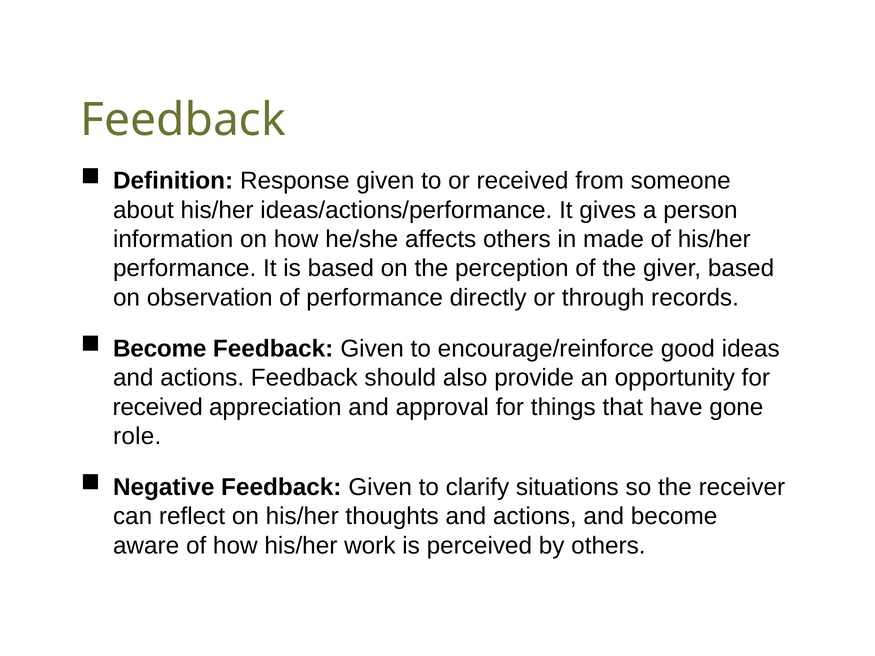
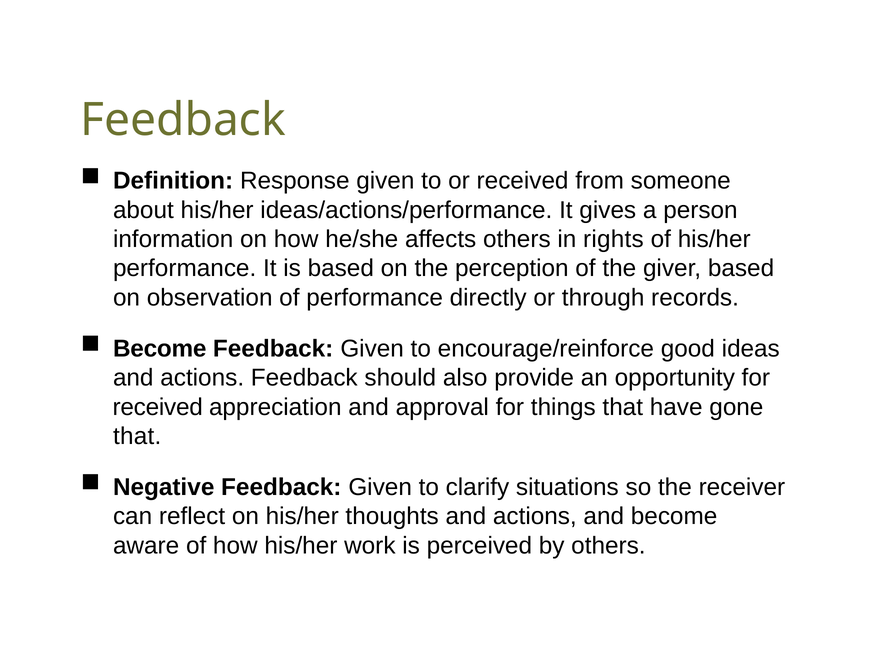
made: made -> rights (613, 239)
role: role -> that (137, 436)
